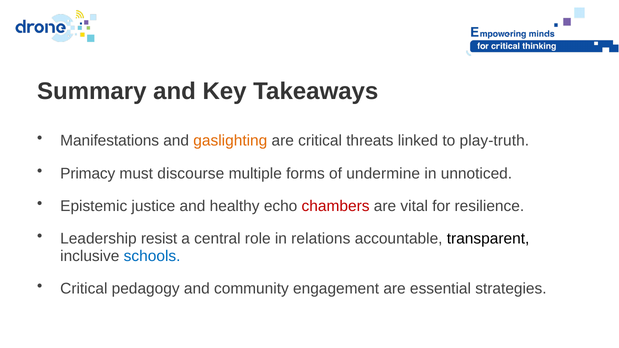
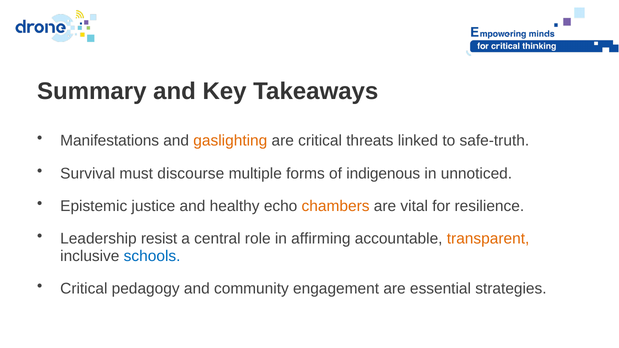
play-truth: play-truth -> safe-truth (494, 141)
Primacy: Primacy -> Survival (88, 174)
undermine: undermine -> indigenous (383, 174)
chambers colour: red -> orange (336, 206)
relations: relations -> affirming (321, 239)
transparent colour: black -> orange (488, 239)
